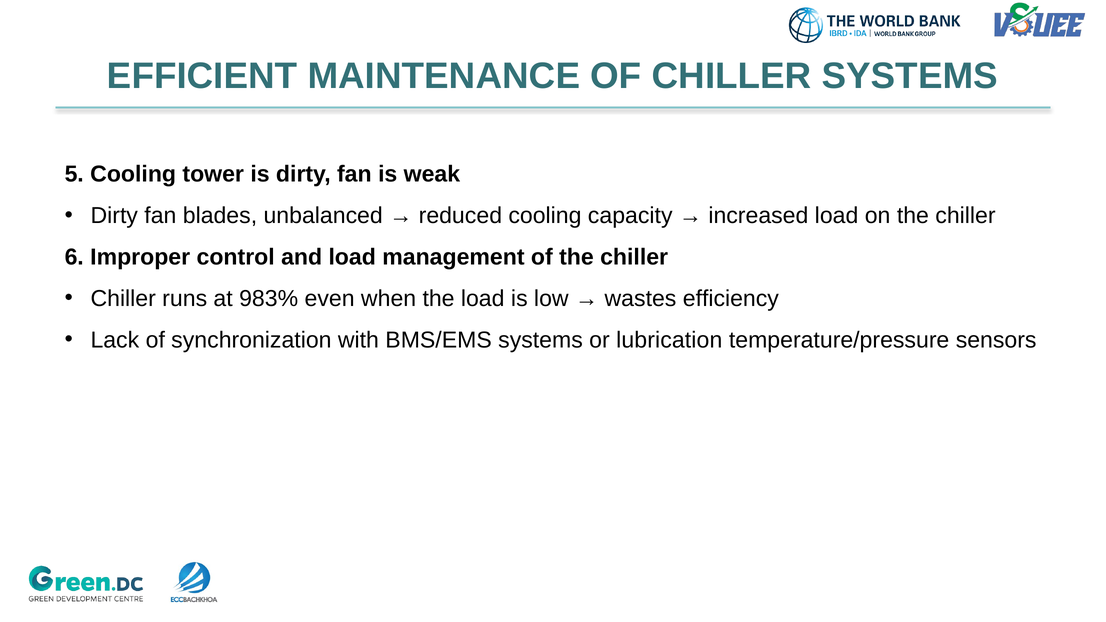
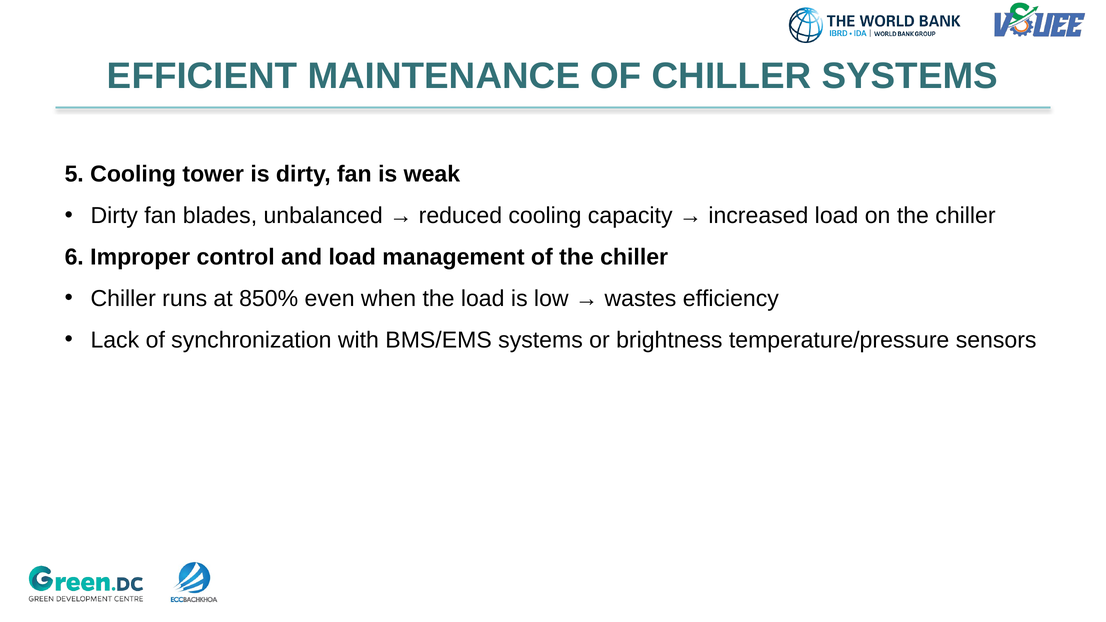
983%: 983% -> 850% (269, 299)
lubrication: lubrication -> brightness (669, 340)
